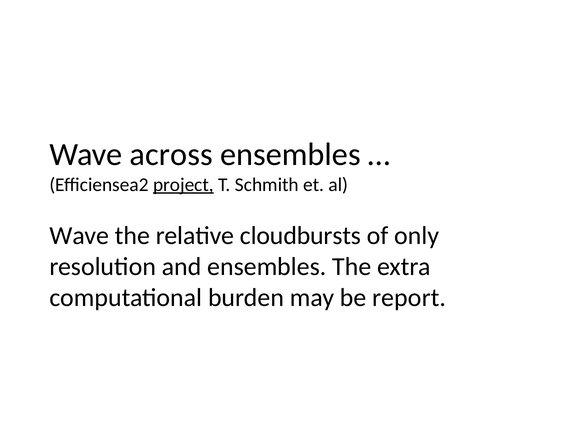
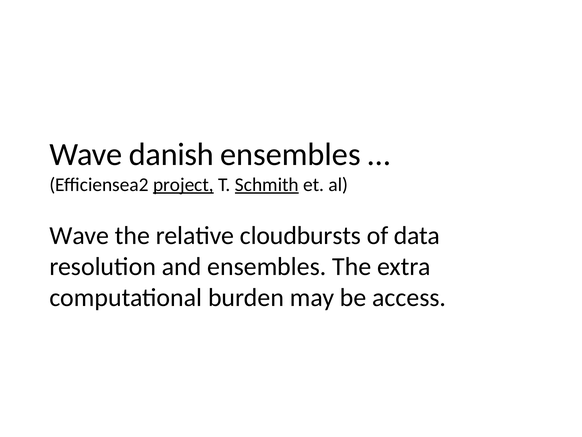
across: across -> danish (171, 154)
Schmith underline: none -> present (267, 184)
only: only -> data (417, 235)
report: report -> access (409, 297)
